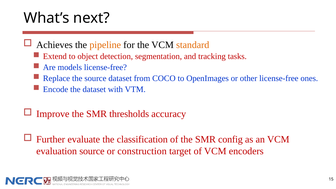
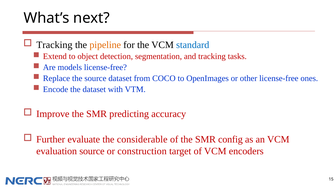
Achieves: Achieves -> Tracking (54, 45)
standard colour: orange -> blue (193, 45)
thresholds: thresholds -> predicting (129, 114)
classification: classification -> considerable (142, 139)
